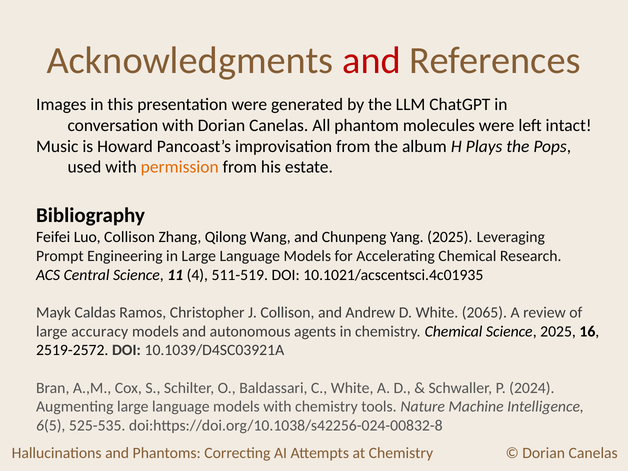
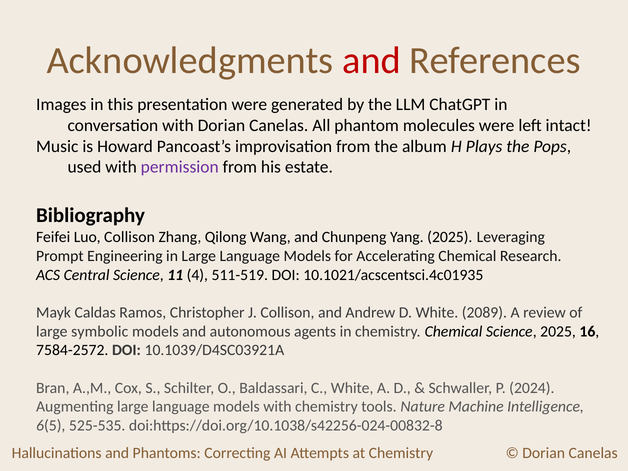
permission colour: orange -> purple (180, 167)
2065: 2065 -> 2089 (484, 313)
accuracy: accuracy -> symbolic (100, 331)
2519-2572: 2519-2572 -> 7584-2572 (72, 350)
